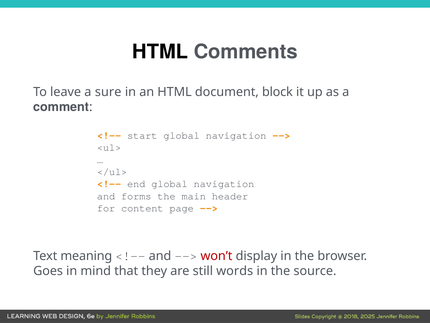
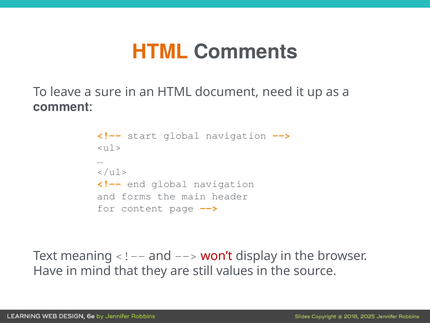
HTML colour: black -> orange (160, 52)
block: block -> need (277, 92)
Goes: Goes -> Have (48, 271)
words: words -> values (235, 271)
